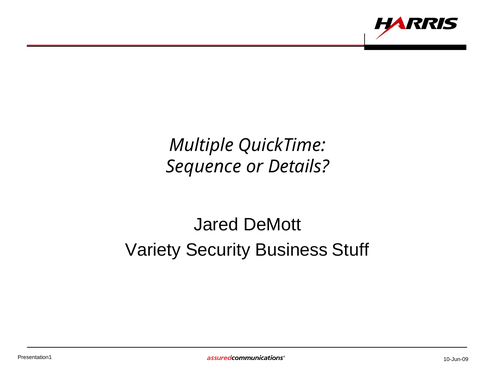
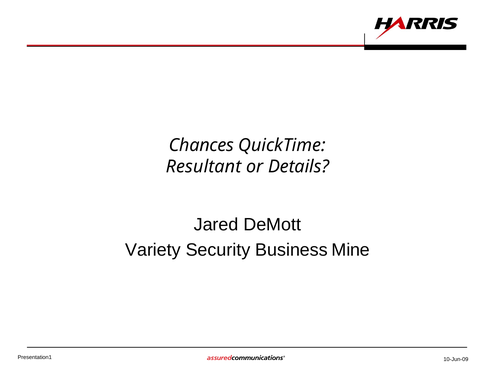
Multiple: Multiple -> Chances (201, 145)
Sequence: Sequence -> Resultant (204, 167)
Stuff: Stuff -> Mine (351, 250)
